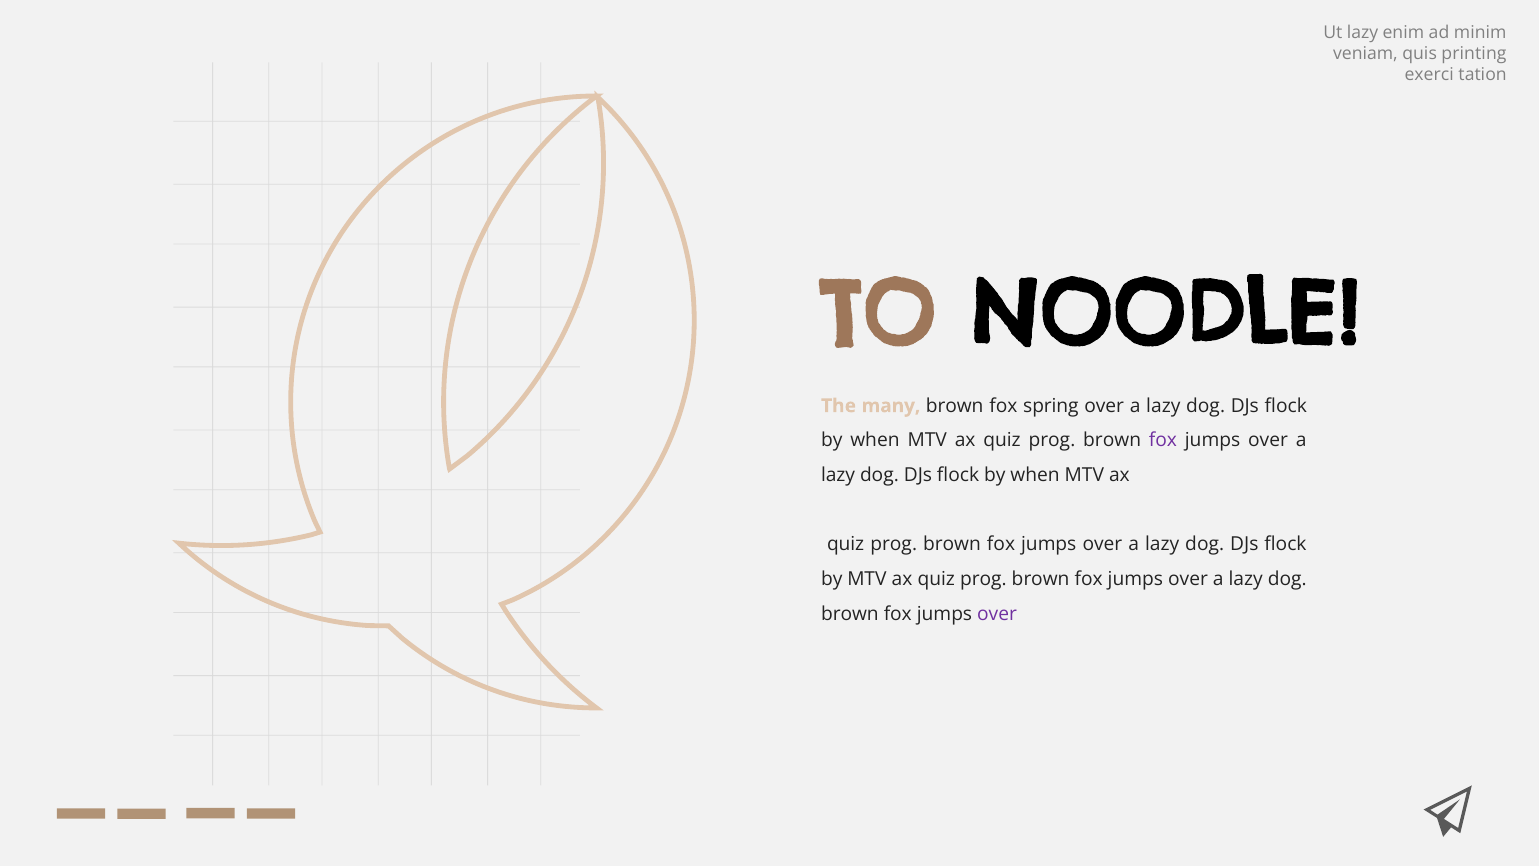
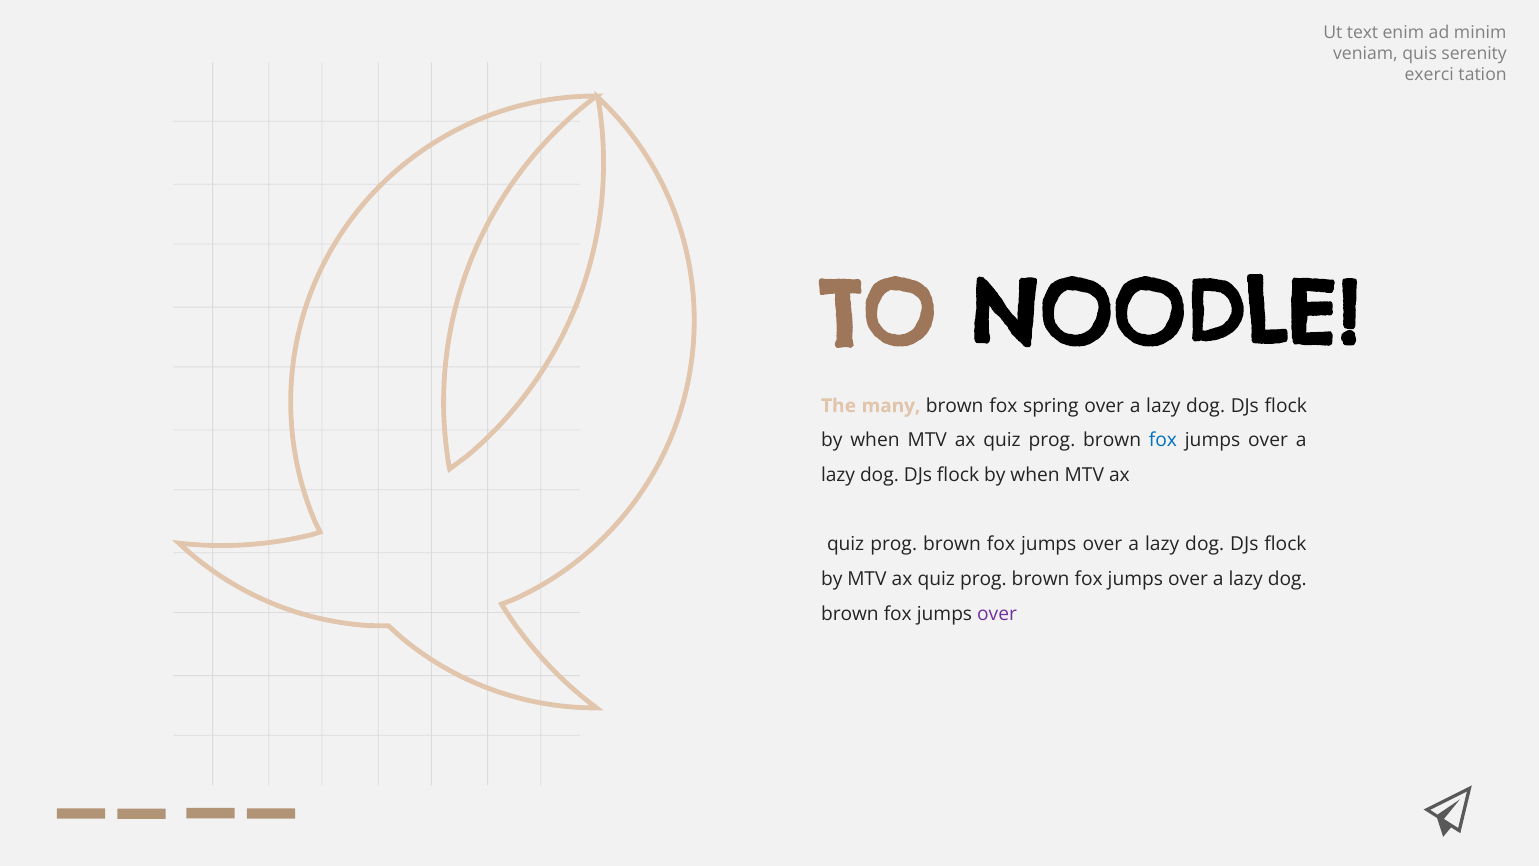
Ut lazy: lazy -> text (1363, 32)
printing: printing -> serenity (1474, 54)
fox colour: purple -> blue (1163, 440)
